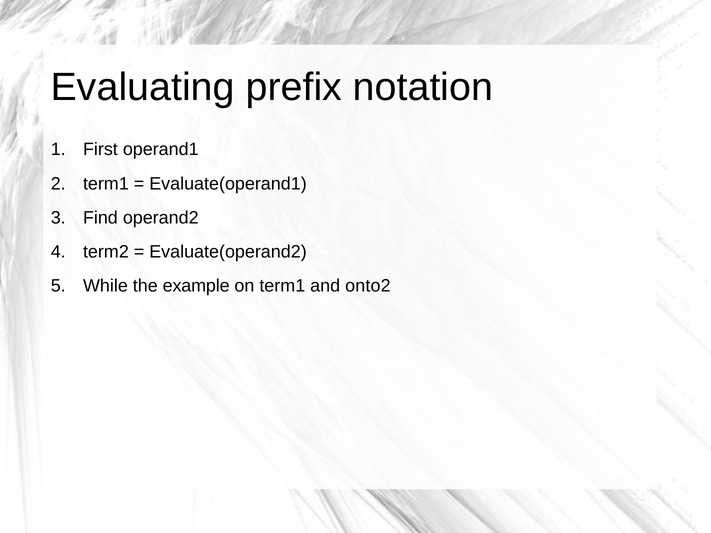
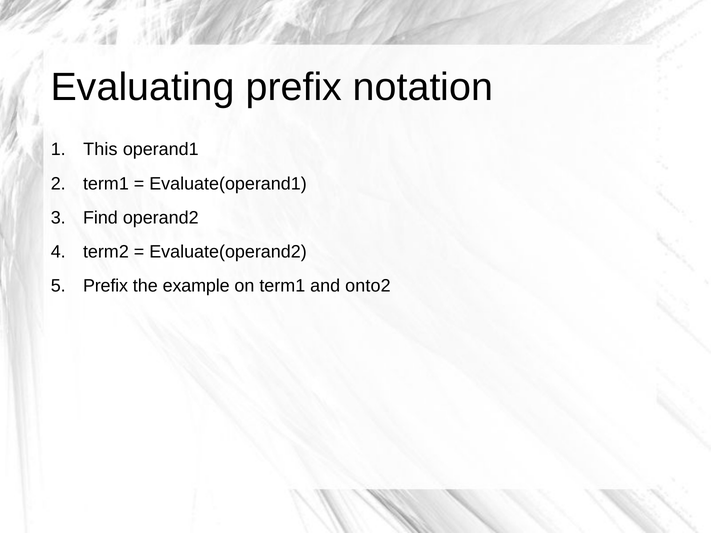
First: First -> This (100, 149)
While: While -> Prefix (106, 286)
